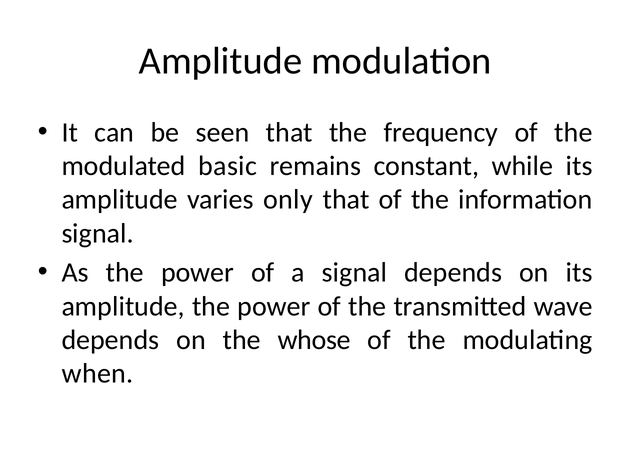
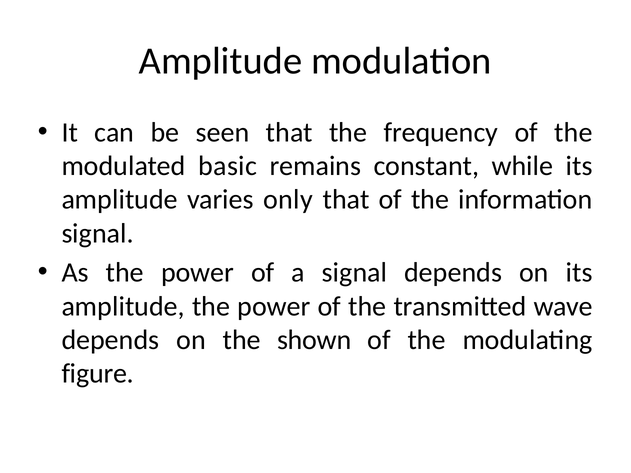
whose: whose -> shown (314, 340)
when: when -> figure (98, 374)
